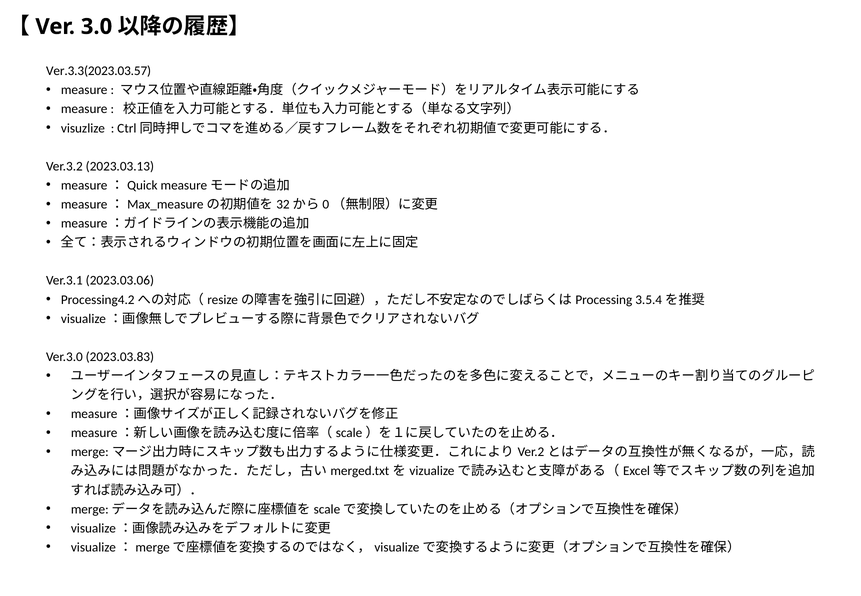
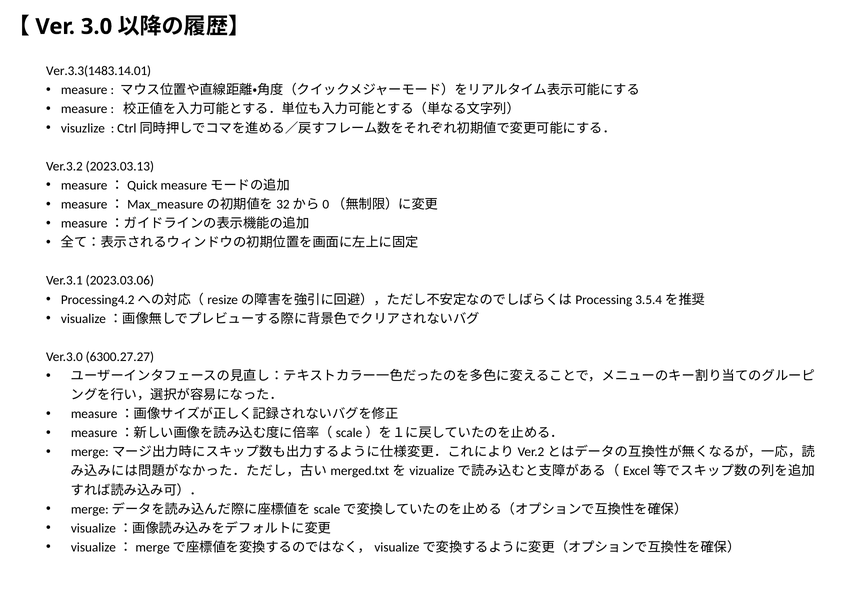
Ver.3.3(2023.03.57: Ver.3.3(2023.03.57 -> Ver.3.3(1483.14.01 (99, 71)
2023.03.83: 2023.03.83 -> 6300.27.27 (120, 357)
